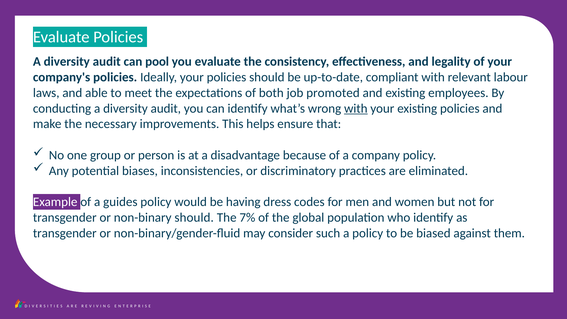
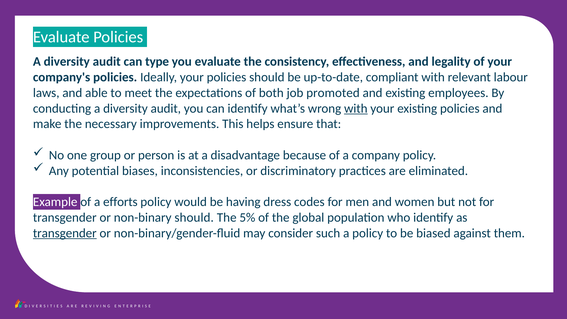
pool: pool -> type (157, 62)
guides: guides -> efforts (120, 202)
7%: 7% -> 5% (247, 218)
transgender underline: none -> present (65, 233)
